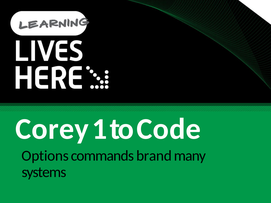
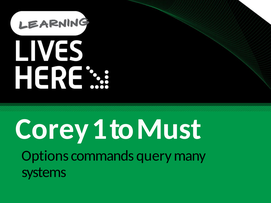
Code: Code -> Must (169, 129)
brand: brand -> query (154, 156)
